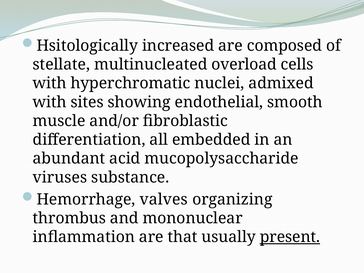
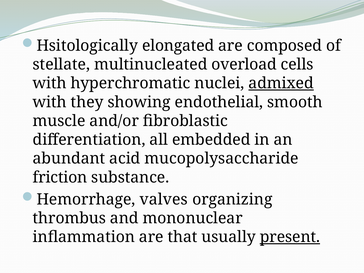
increased: increased -> elongated (178, 46)
admixed underline: none -> present (281, 83)
sites: sites -> they (87, 102)
viruses: viruses -> friction (60, 177)
